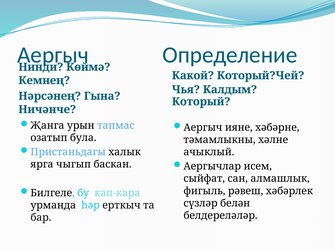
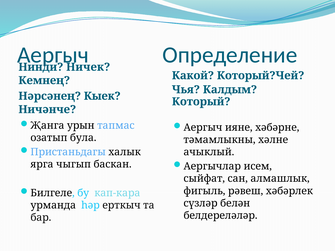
Көймә: Көймә -> Ничек (88, 67)
Гына: Гына -> Кыек (102, 96)
